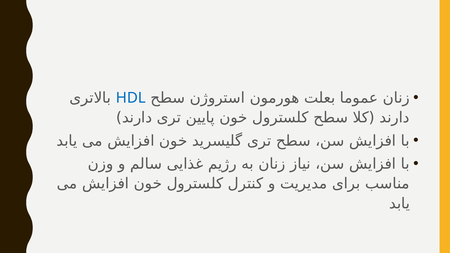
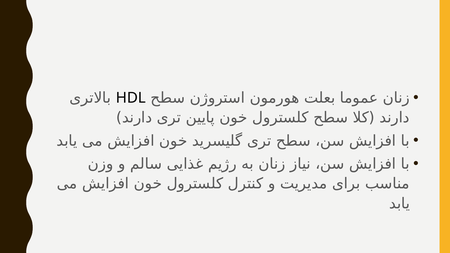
HDL colour: blue -> black (131, 98)
